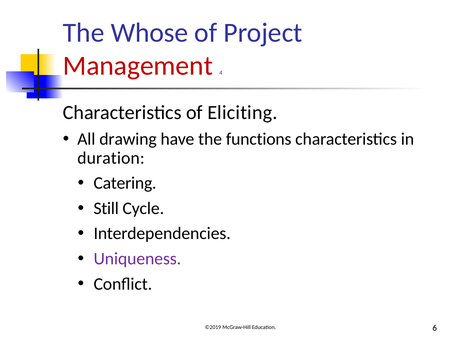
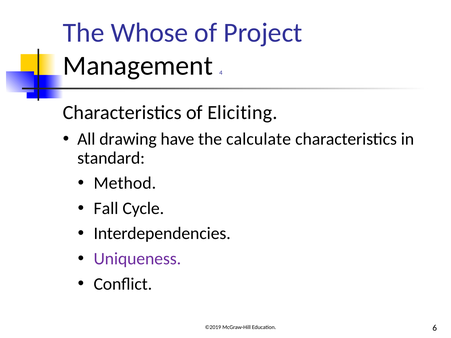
Management colour: red -> black (138, 66)
functions: functions -> calculate (259, 139)
duration: duration -> standard (111, 158)
Catering: Catering -> Method (125, 183)
Still: Still -> Fall (106, 208)
